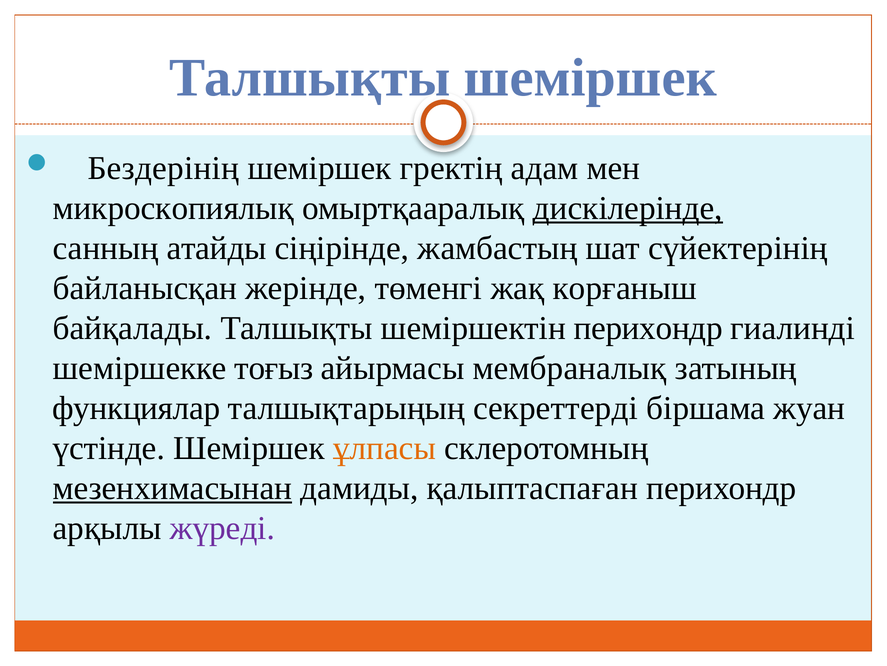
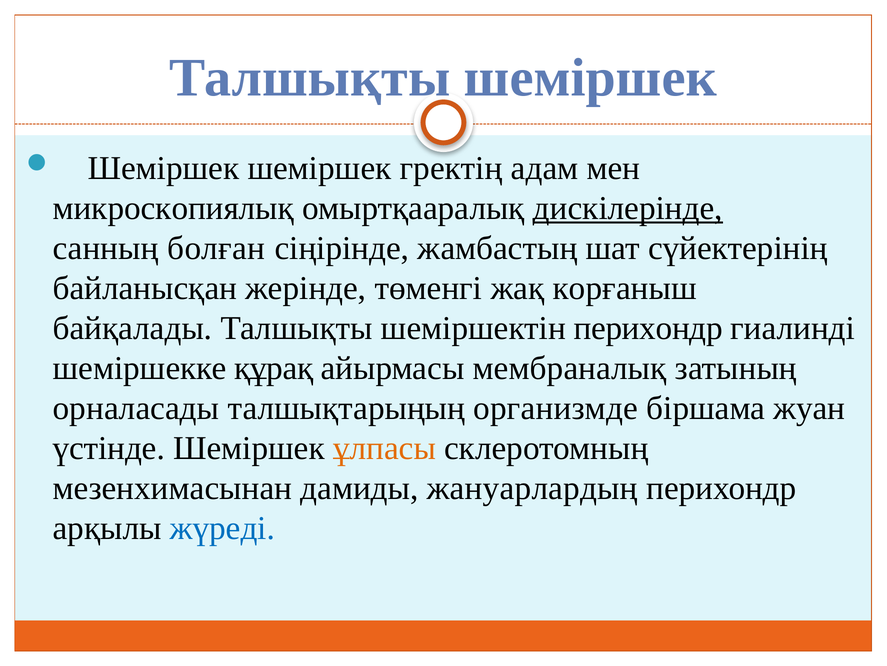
Бездерінің: Бездерінің -> Шеміршек (163, 168)
атайды: атайды -> болған (216, 248)
тоғыз: тоғыз -> құрақ (274, 368)
функциялар: функциялар -> орналасады (136, 408)
секреттерді: секреттерді -> организмде (556, 408)
мезенхимасынан underline: present -> none (172, 488)
қалыптаспаған: қалыптаспаған -> жануарлардың (532, 488)
жүреді colour: purple -> blue (222, 528)
